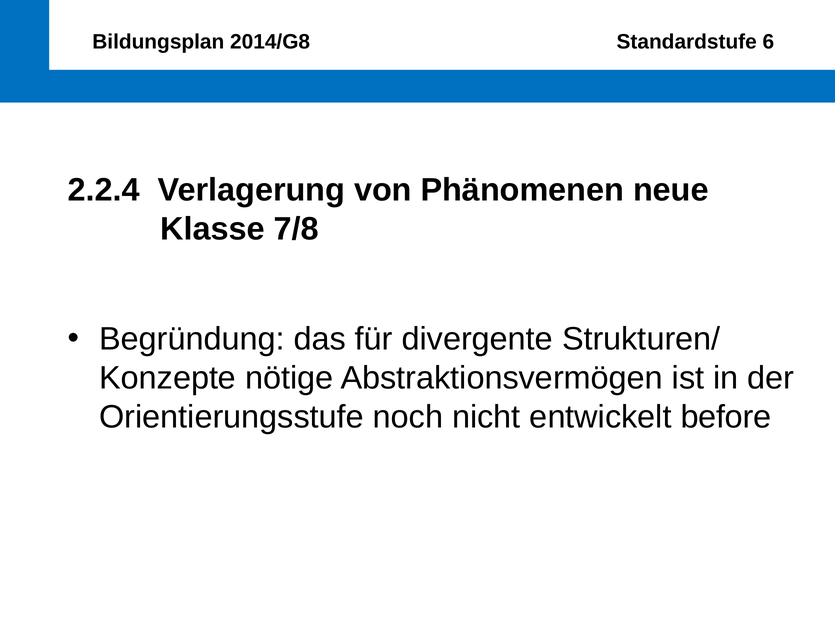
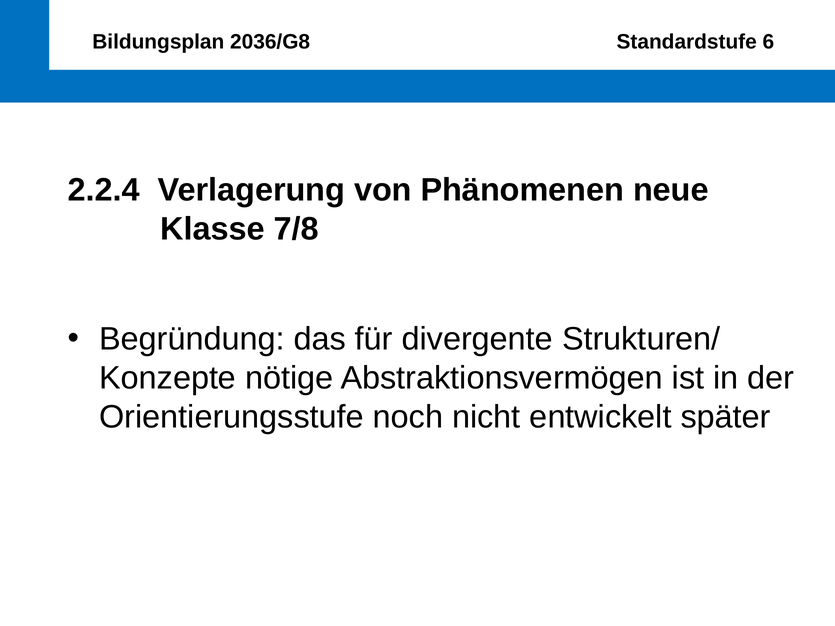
2014/G8: 2014/G8 -> 2036/G8 (270, 42)
before: before -> später (726, 417)
